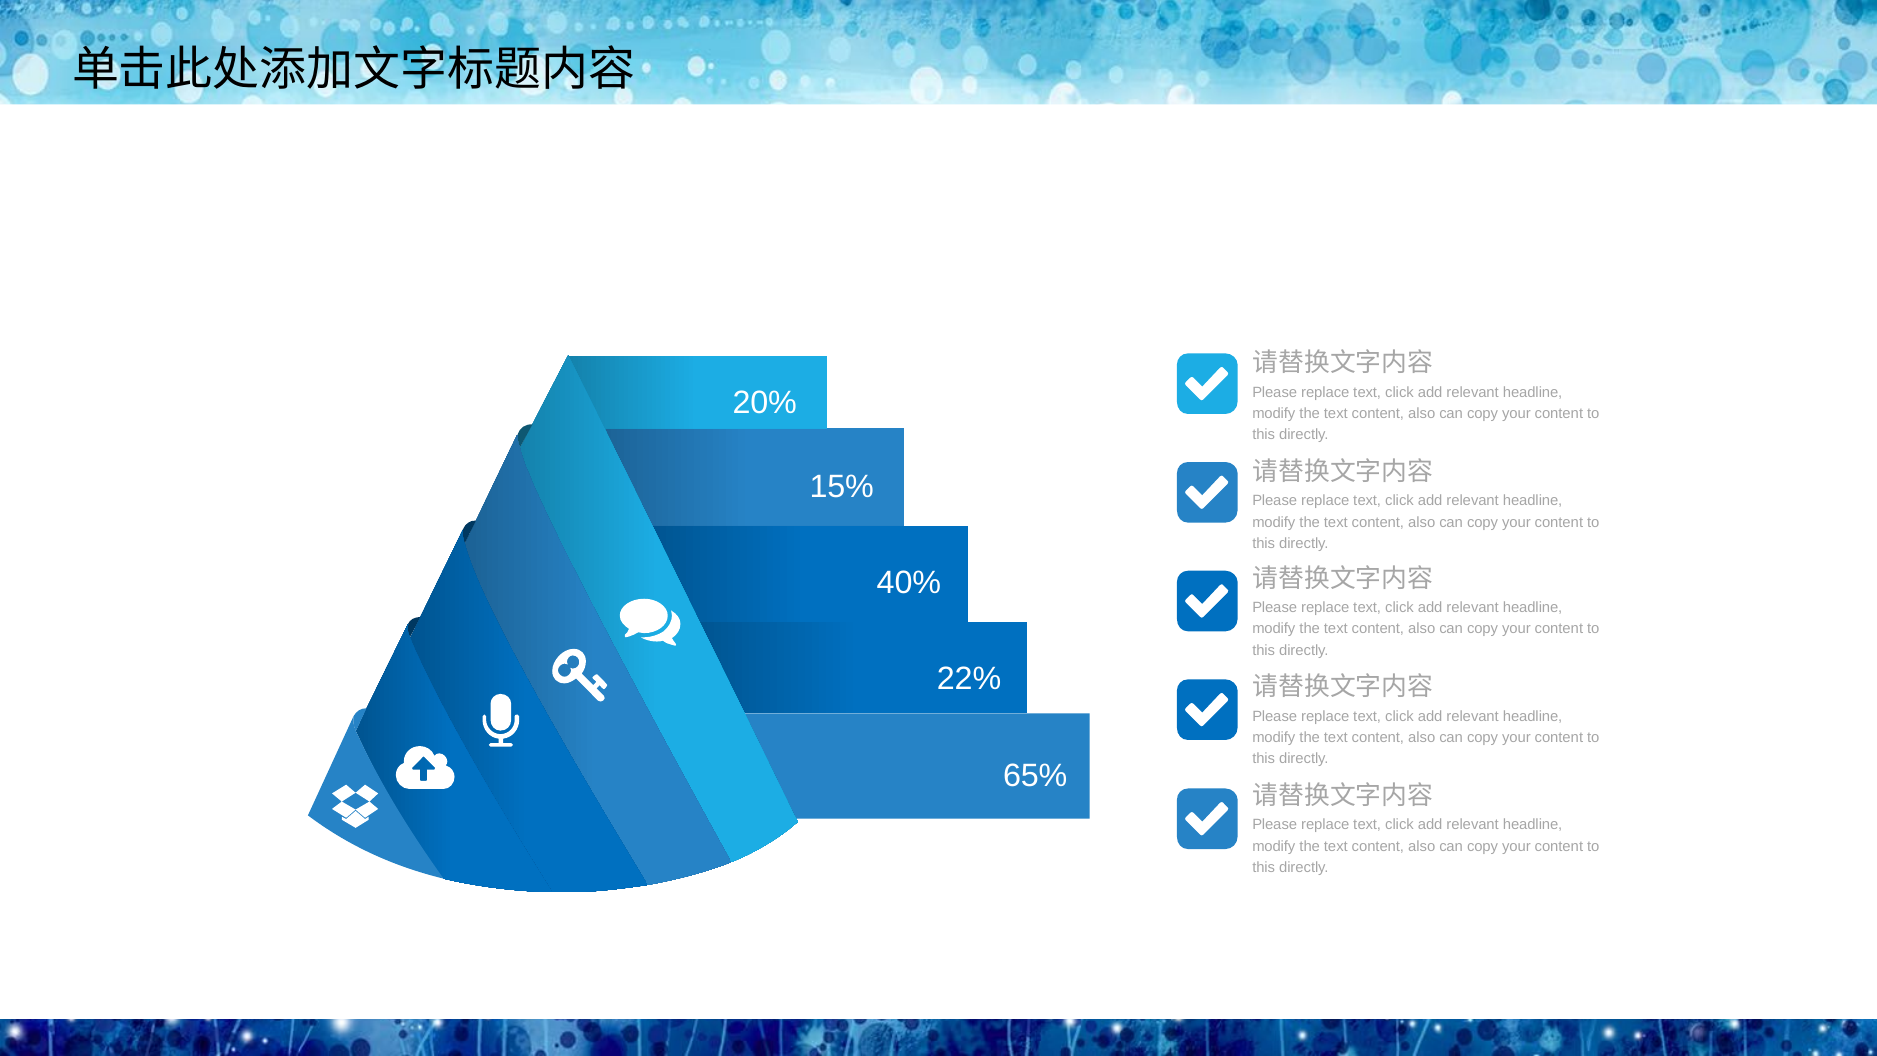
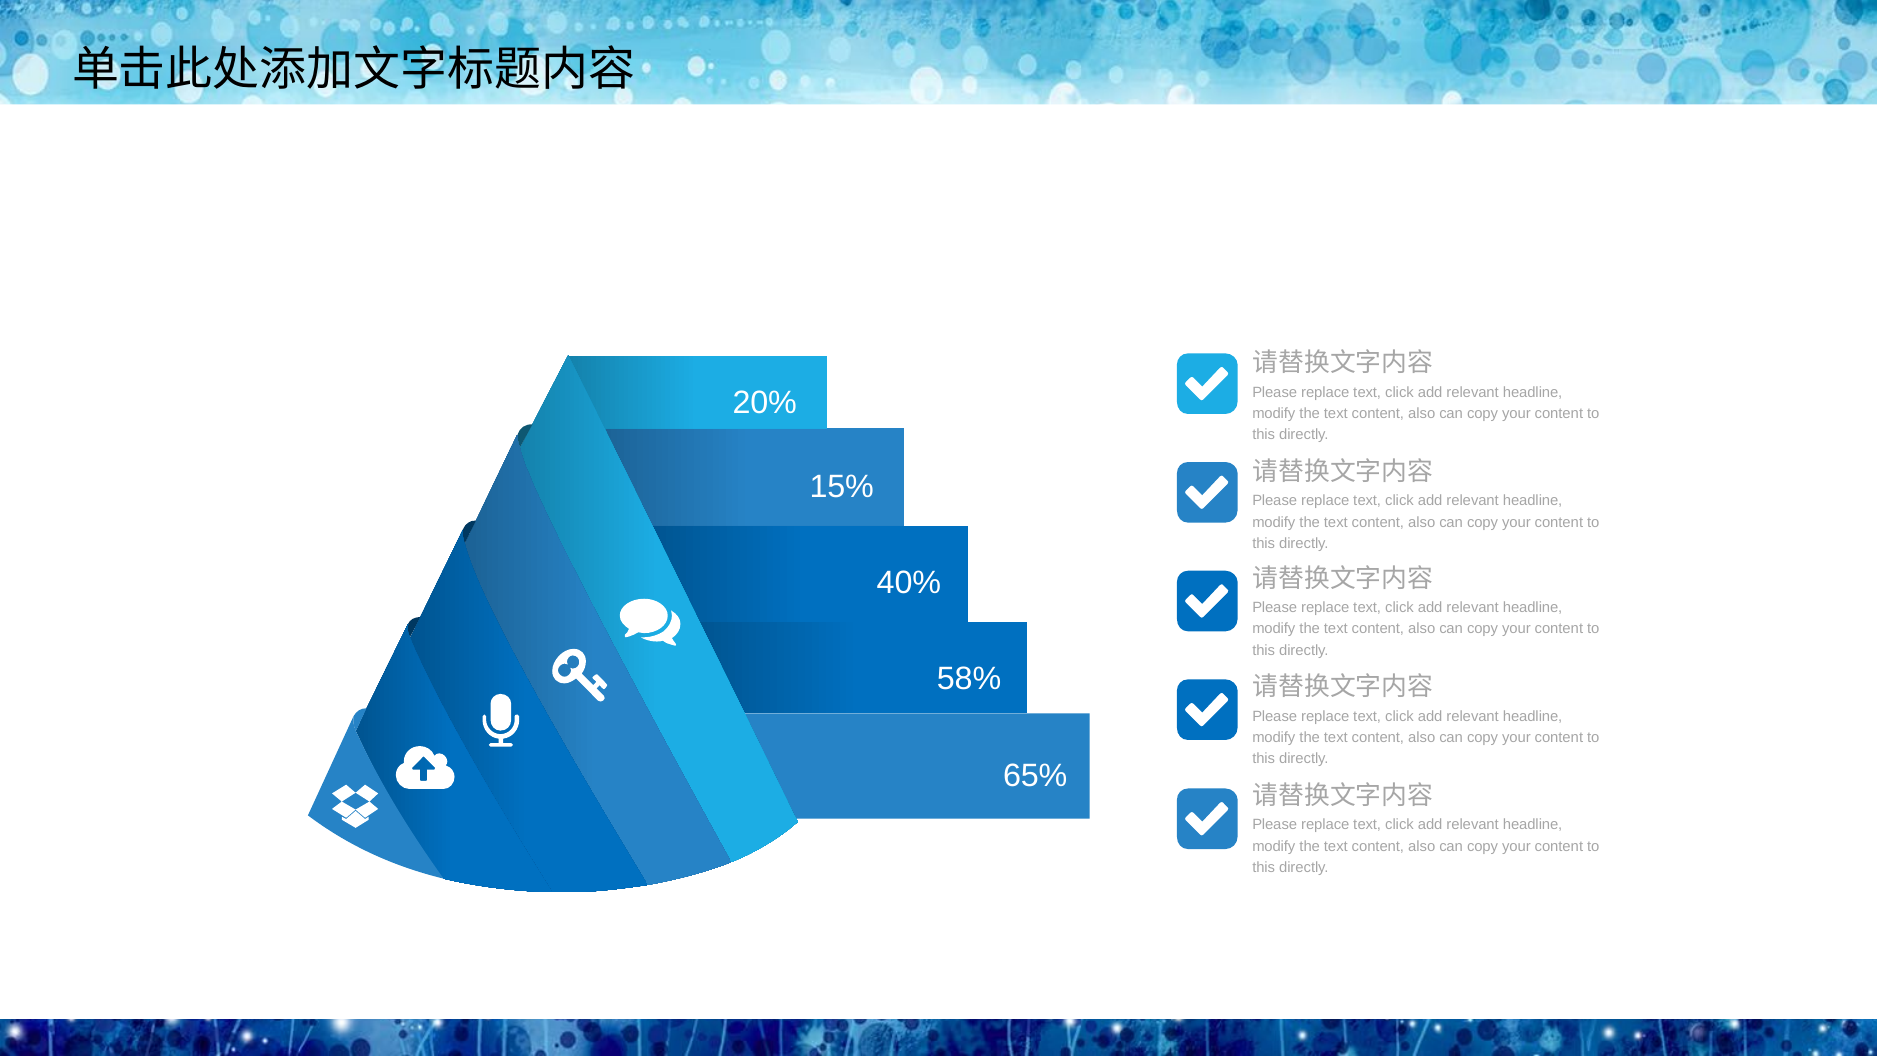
22%: 22% -> 58% (969, 679)
